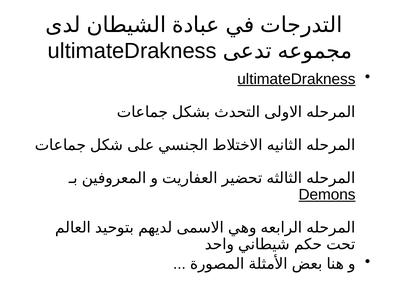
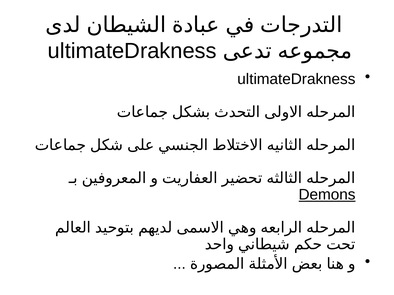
ultimateDrakness underline: present -> none (296, 79)
